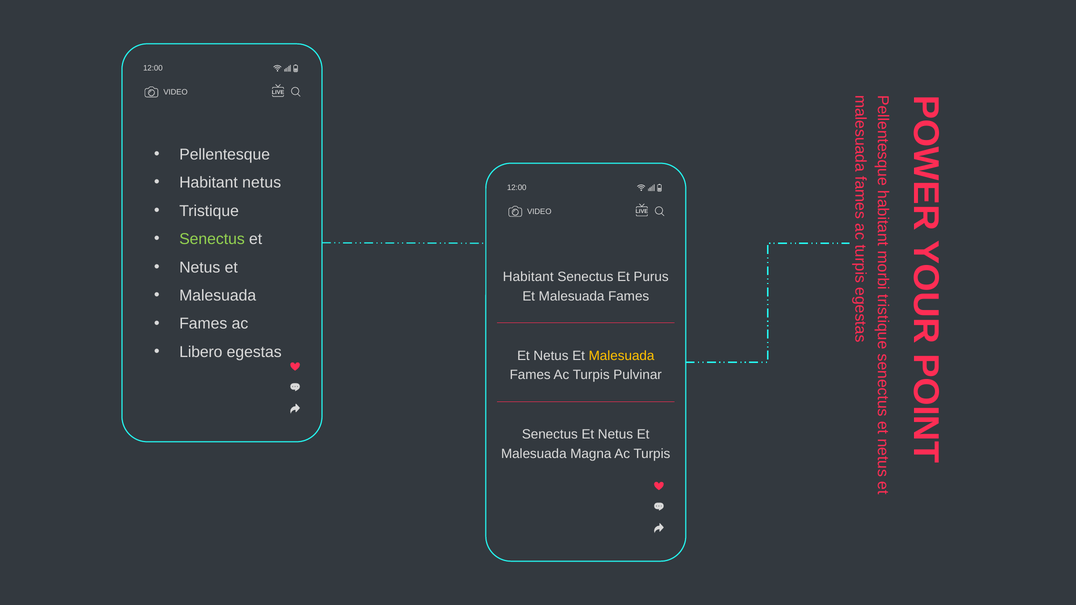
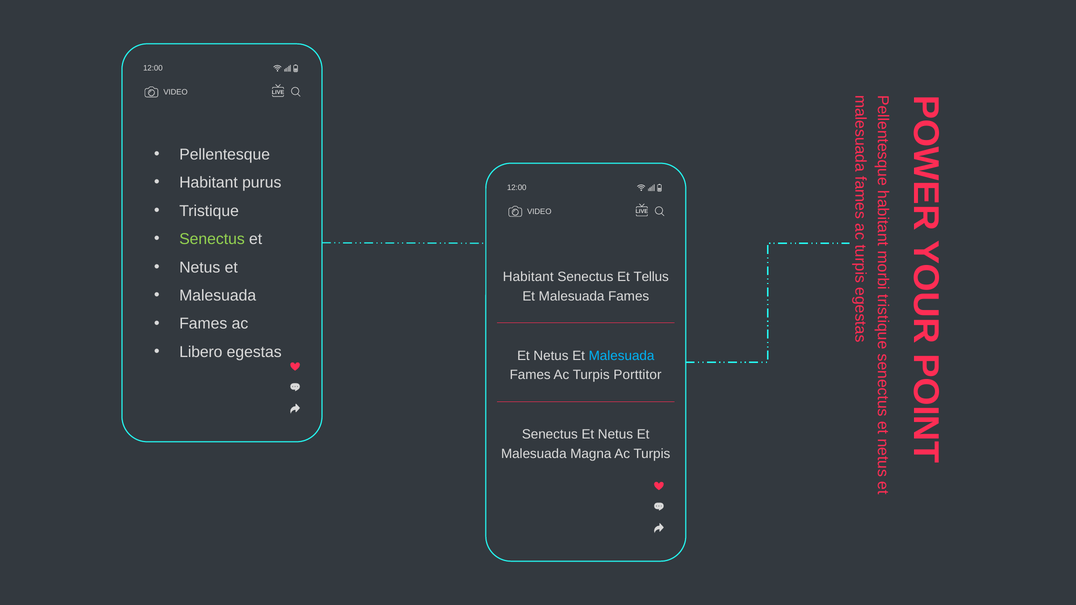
Habitant netus: netus -> purus (262, 183)
Purus: Purus -> Tellus (651, 277)
Malesuada colour: yellow -> light blue (622, 356)
Pulvinar: Pulvinar -> Porttitor (638, 375)
